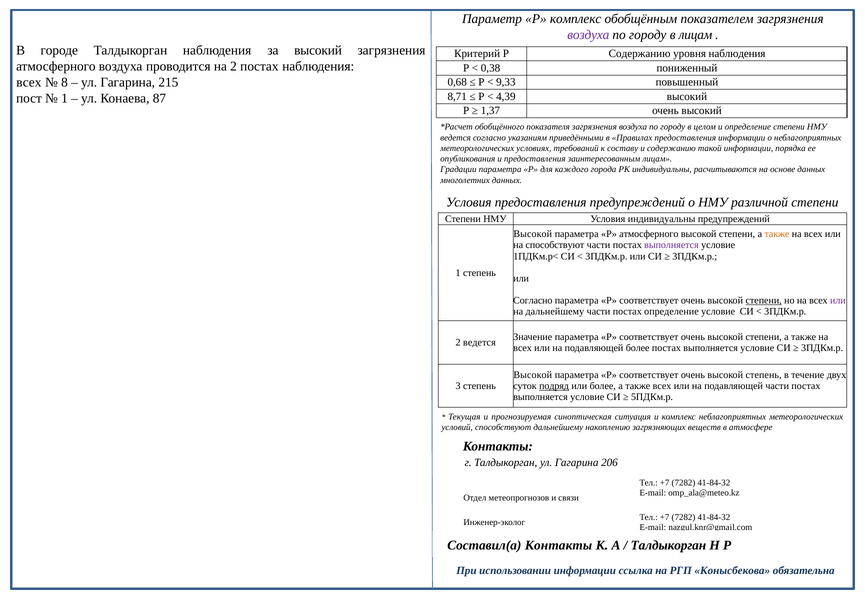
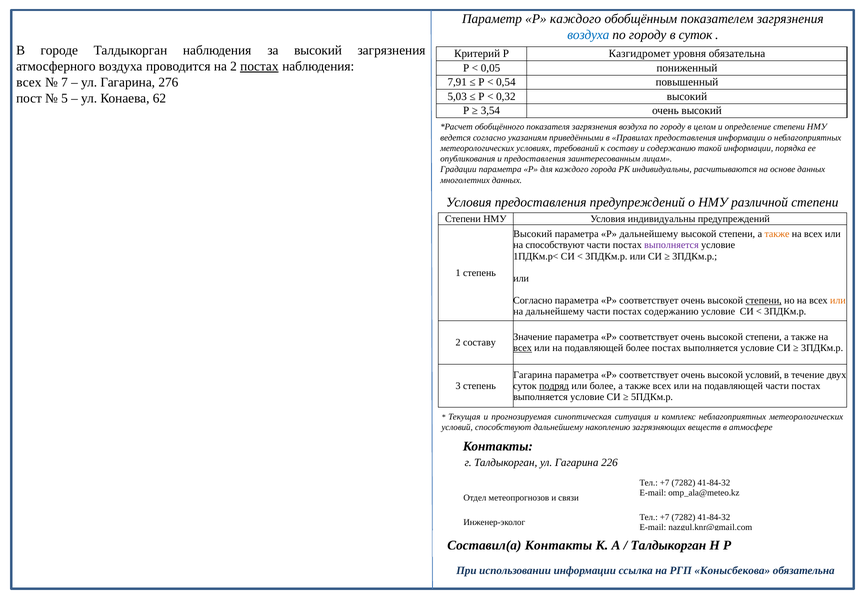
Р комплекс: комплекс -> каждого (576, 19)
воздуха colour: purple -> blue (588, 35)
в лицам: лицам -> суток (695, 35)
Р Содержанию: Содержанию -> Казгидромет (640, 54)
уровня наблюдения: наблюдения -> обязательна (737, 54)
постах underline: none -> present (259, 66)
0,38: 0,38 -> 0,05 (491, 68)
8: 8 -> 7 (64, 82)
215: 215 -> 276 (168, 82)
0,68: 0,68 -> 7,91 (457, 82)
9,33: 9,33 -> 0,54 (506, 82)
8,71: 8,71 -> 5,03 (457, 96)
4,39: 4,39 -> 0,32 (506, 96)
1: 1 -> 5 (64, 98)
87: 87 -> 62 (159, 98)
1,37: 1,37 -> 3,54 (490, 111)
Высокой: Высокой -> Высокий (533, 234)
Р атмосферного: атмосферного -> дальнейшему (649, 234)
или colour: purple -> orange (838, 300)
постах определение: определение -> содержанию (671, 311)
2 ведется: ведется -> составу (479, 342)
всех underline: none -> present (523, 348)
Высокой: Высокой -> Гагарина (533, 375)
высокой степень: степень -> условий (764, 375)
206: 206 -> 226 (609, 463)
